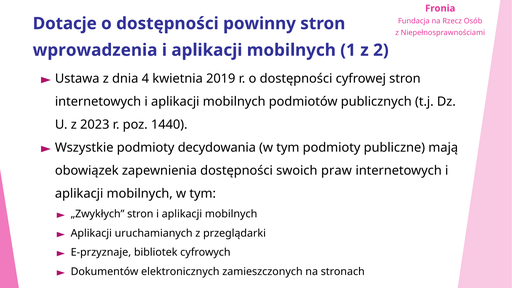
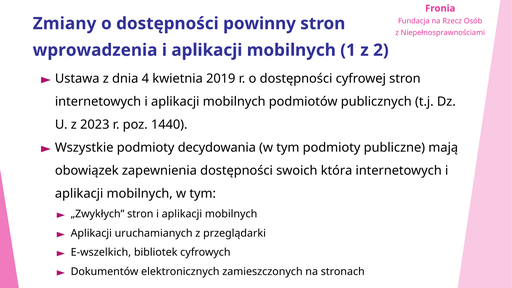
Dotacje: Dotacje -> Zmiany (65, 24)
praw: praw -> która (337, 171)
E-przyznaje: E-przyznaje -> E-wszelkich (101, 252)
